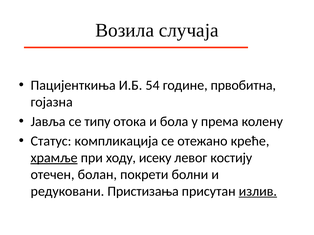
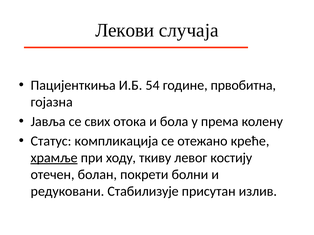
Возила: Возила -> Лекови (125, 30)
типу: типу -> свих (97, 122)
исеку: исеку -> ткиву (155, 158)
Пристизања: Пристизања -> Стабилизује (143, 192)
излив underline: present -> none (258, 192)
